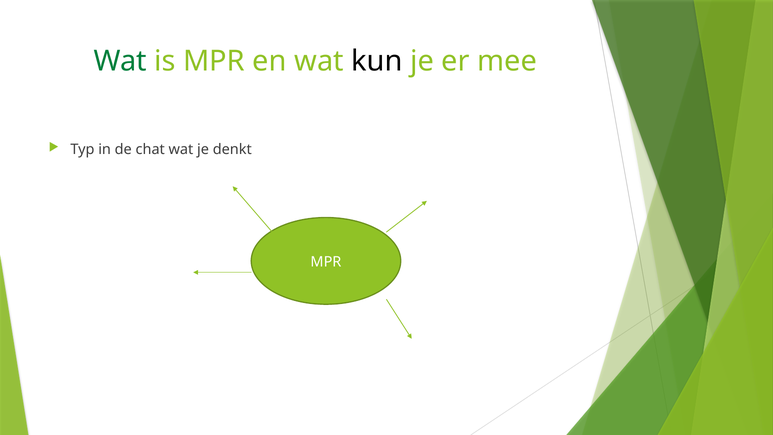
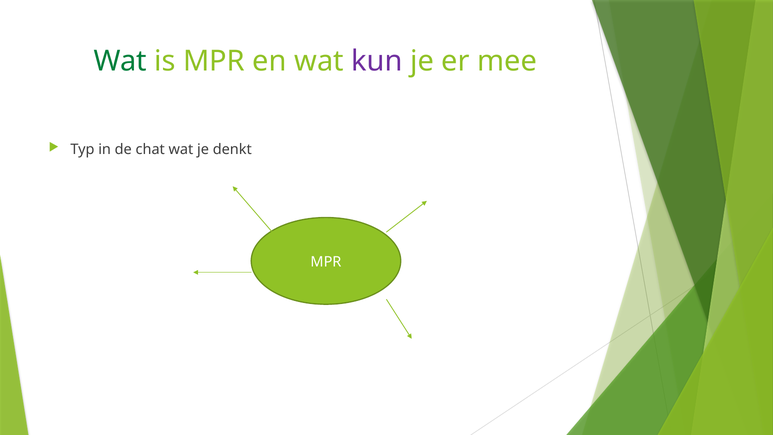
kun colour: black -> purple (377, 61)
